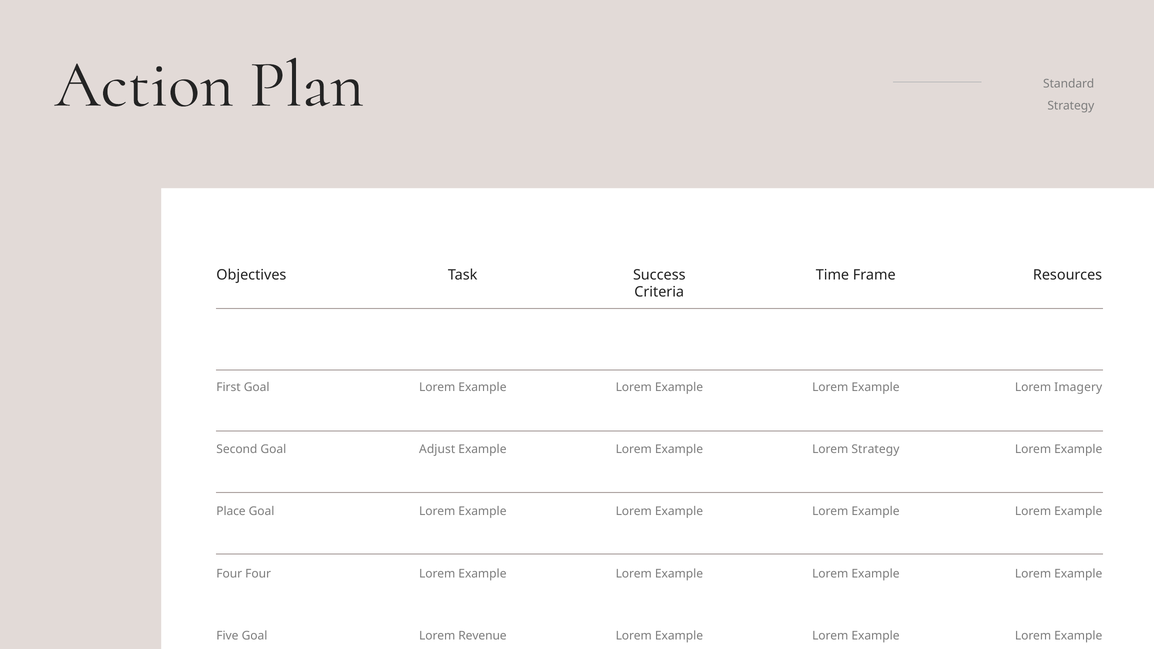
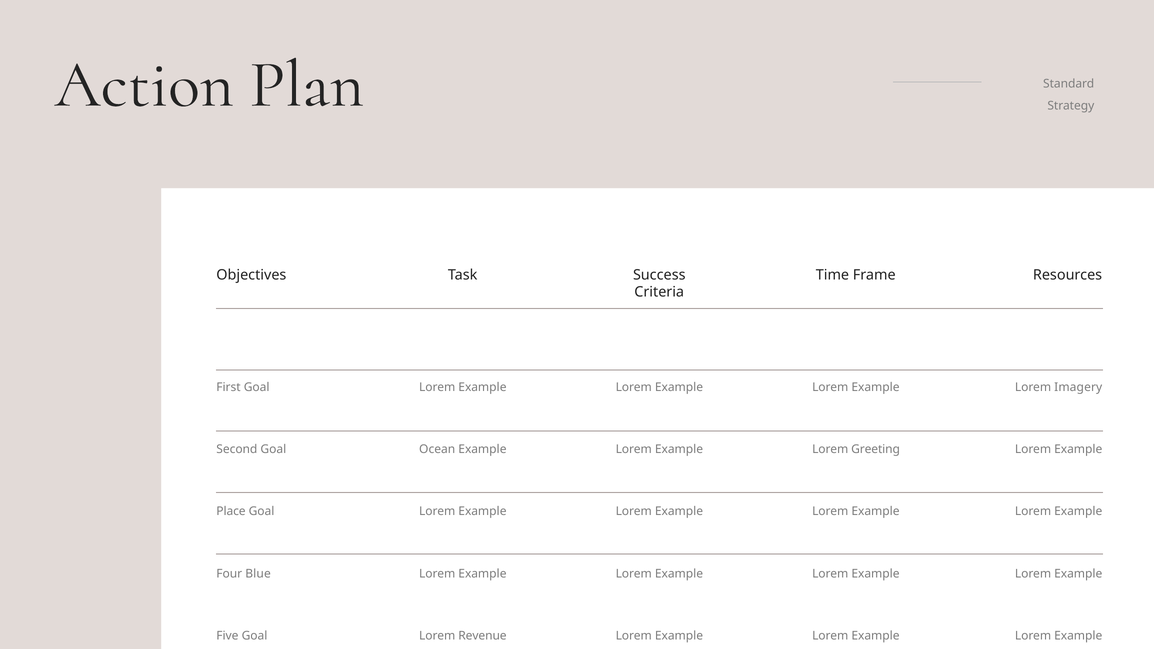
Adjust: Adjust -> Ocean (437, 449)
Lorem Strategy: Strategy -> Greeting (876, 449)
Four Four: Four -> Blue (258, 574)
